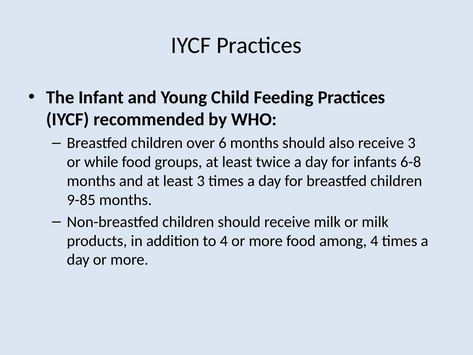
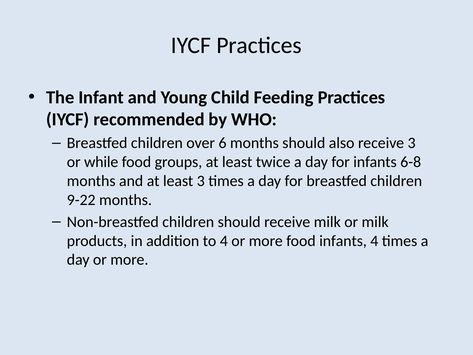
9-85: 9-85 -> 9-22 (81, 200)
food among: among -> infants (343, 241)
